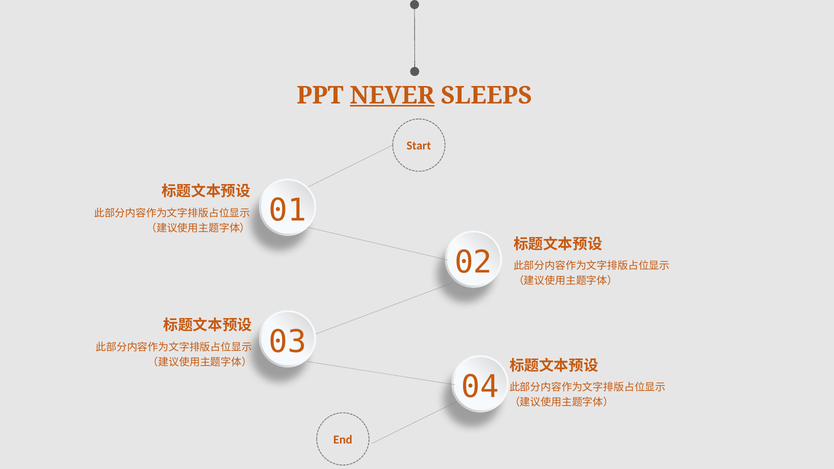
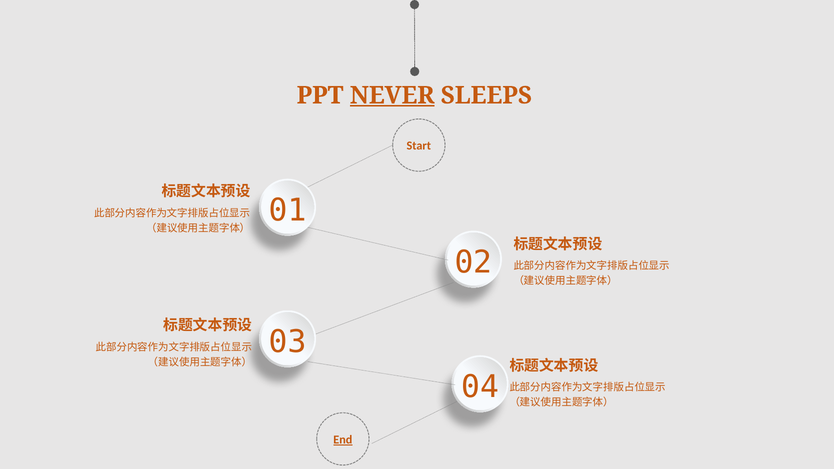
End underline: none -> present (343, 440)
